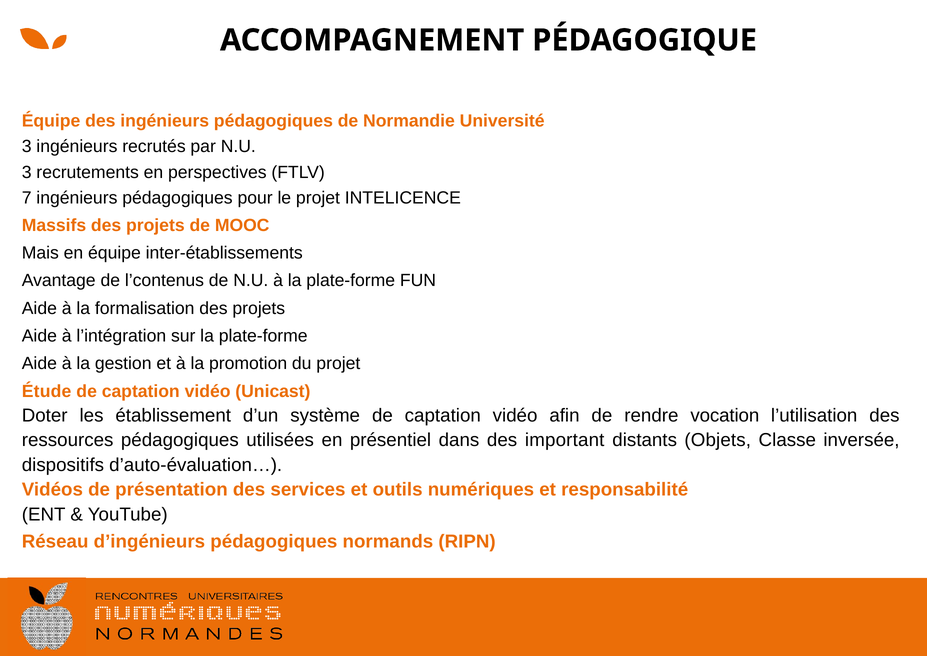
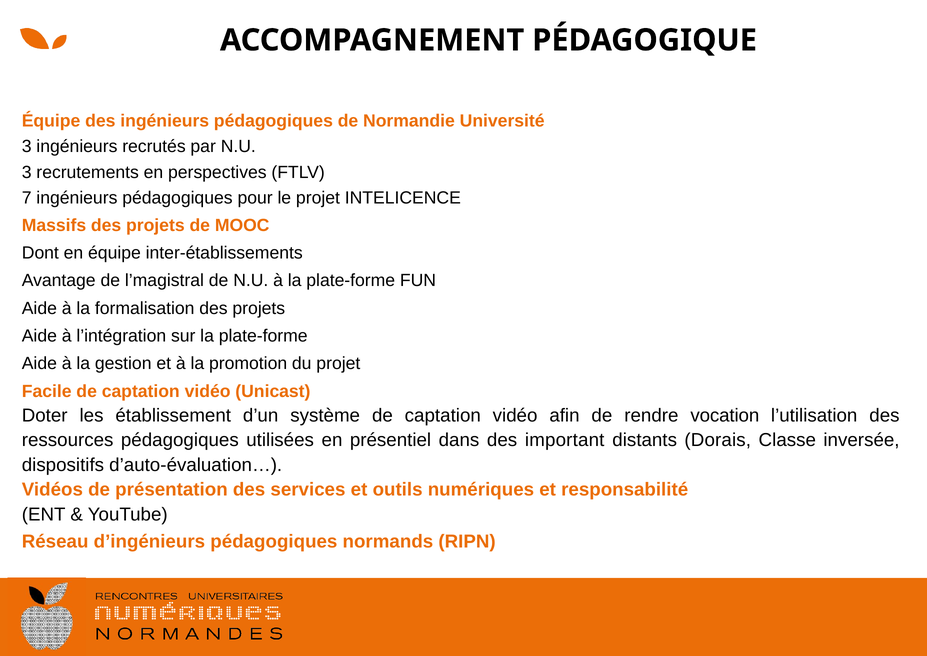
Mais: Mais -> Dont (40, 253)
l’contenus: l’contenus -> l’magistral (164, 280)
Étude: Étude -> Facile (47, 391)
Objets: Objets -> Dorais (718, 440)
